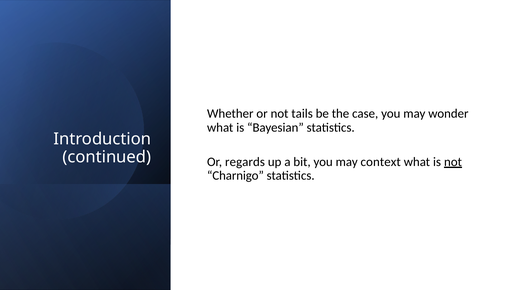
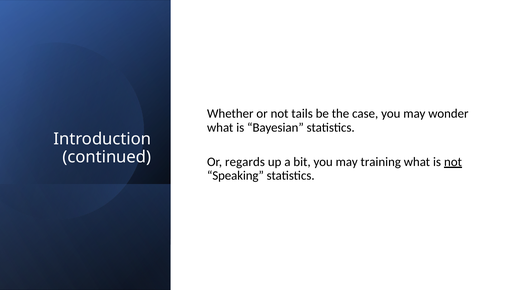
context: context -> training (381, 162)
Charnigo: Charnigo -> Speaking (235, 176)
